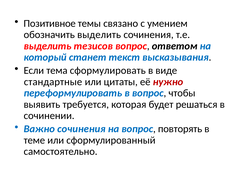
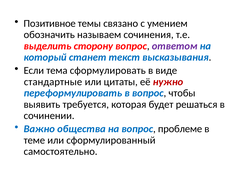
обозначить выделить: выделить -> называем (99, 35)
тезисов: тезисов -> сторону (93, 46)
ответом colour: black -> purple (175, 46)
Важно сочинения: сочинения -> общества (81, 129)
повторять: повторять -> проблеме (180, 129)
